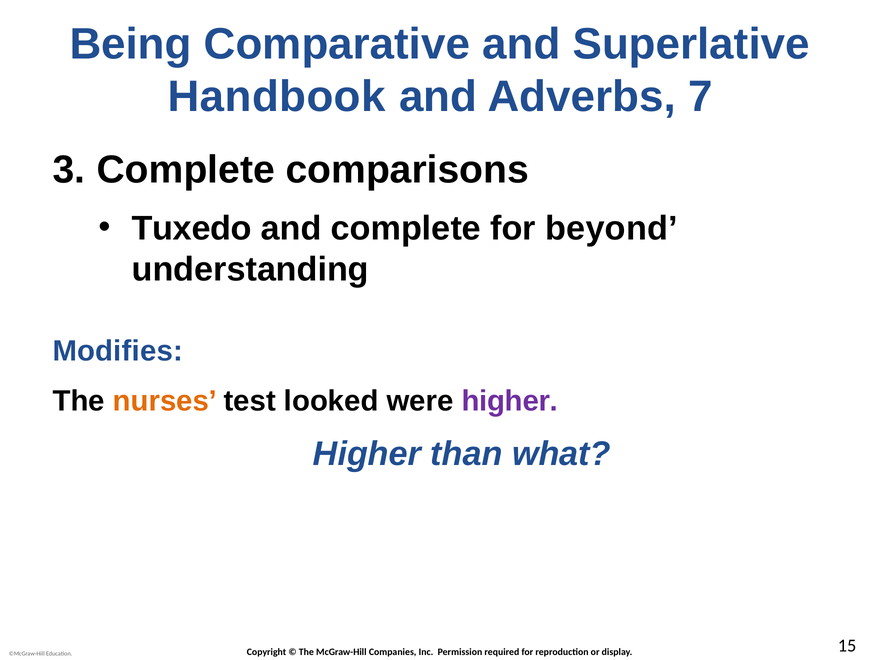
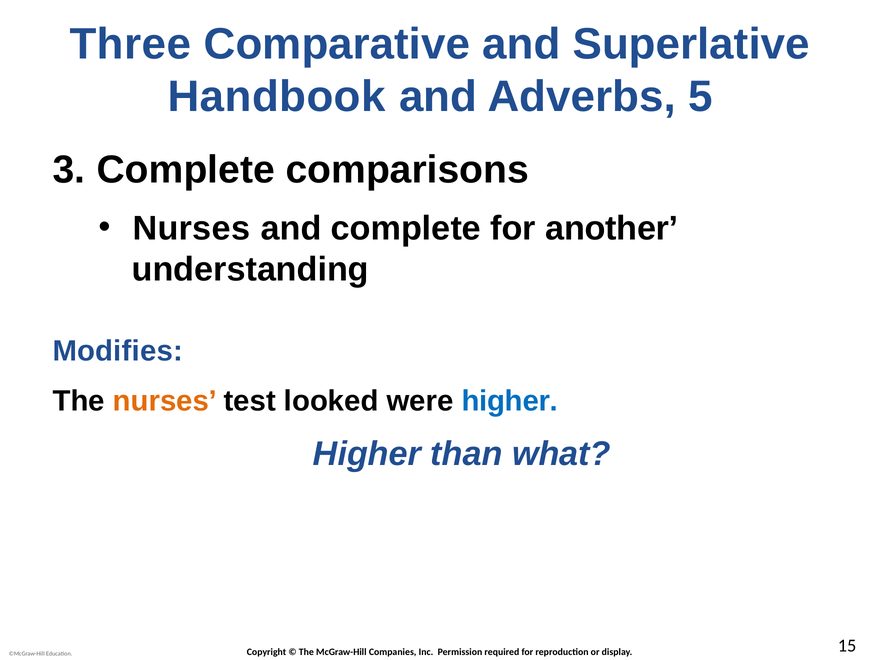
Being: Being -> Three (130, 44)
7: 7 -> 5 (700, 97)
Tuxedo: Tuxedo -> Nurses (191, 228)
beyond: beyond -> another (612, 228)
higher colour: purple -> blue (510, 401)
